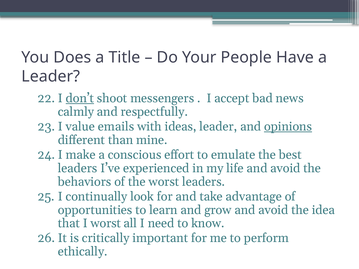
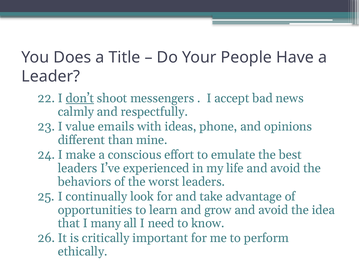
ideas leader: leader -> phone (218, 127)
opinions underline: present -> none (288, 127)
I worst: worst -> many (106, 224)
